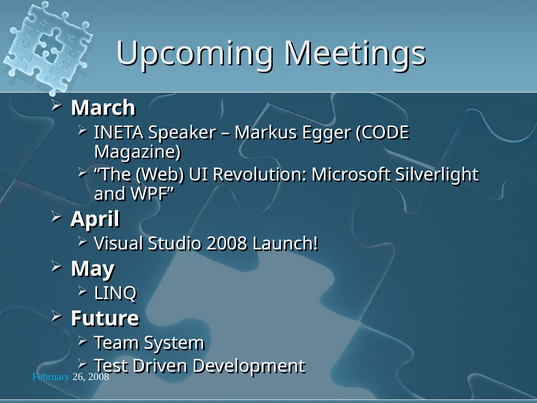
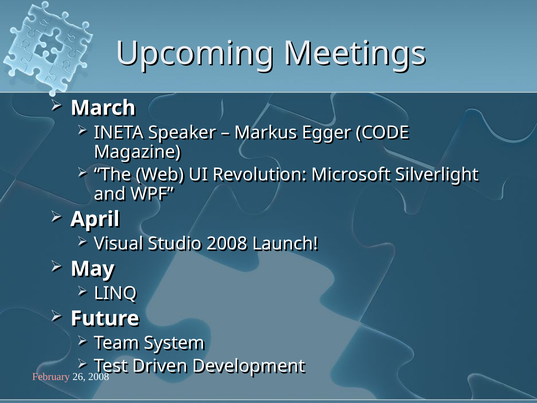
February colour: light blue -> pink (51, 376)
